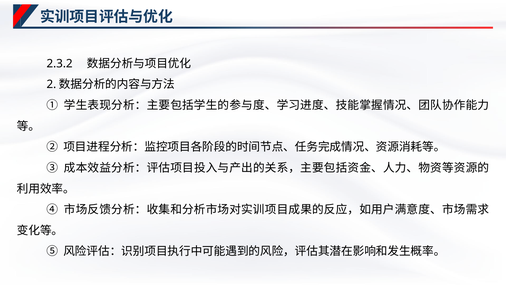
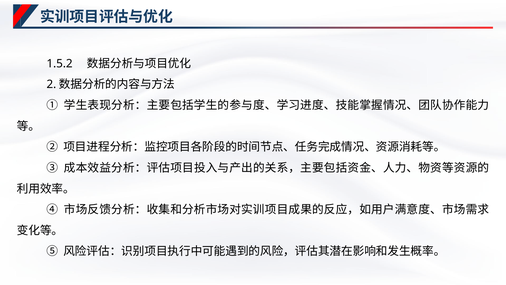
2.3.2: 2.3.2 -> 1.5.2 (60, 63)
